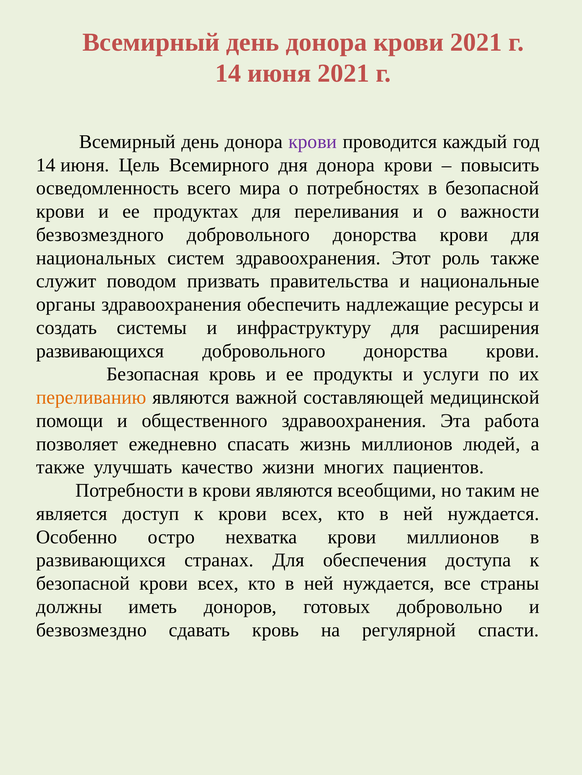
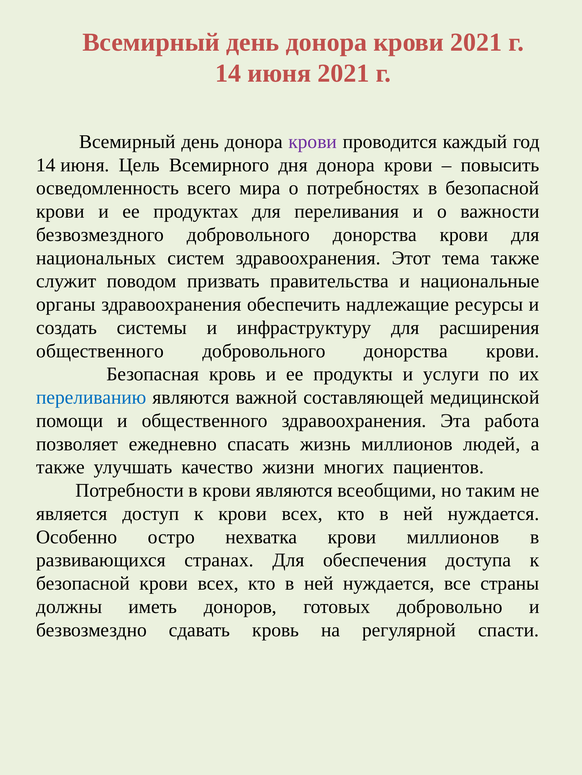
роль: роль -> тема (461, 258)
развивающихся: развивающихся -> общественного (100, 351)
переливанию colour: orange -> blue (91, 398)
